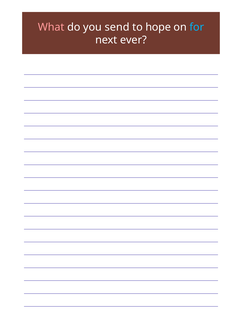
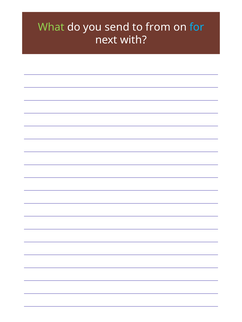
What colour: pink -> light green (51, 27)
hope: hope -> from (158, 27)
ever: ever -> with (133, 40)
